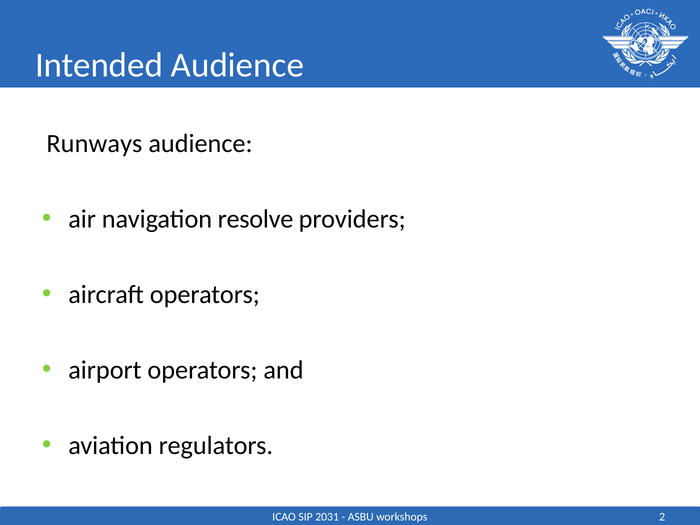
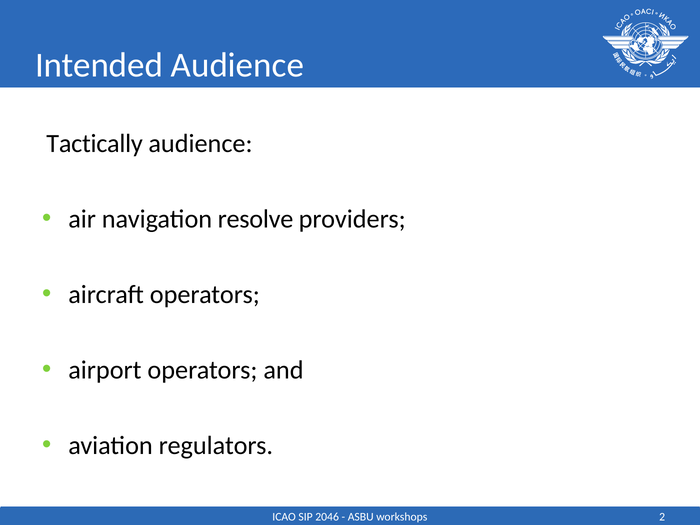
Runways: Runways -> Tactically (95, 144)
2031: 2031 -> 2046 (327, 517)
